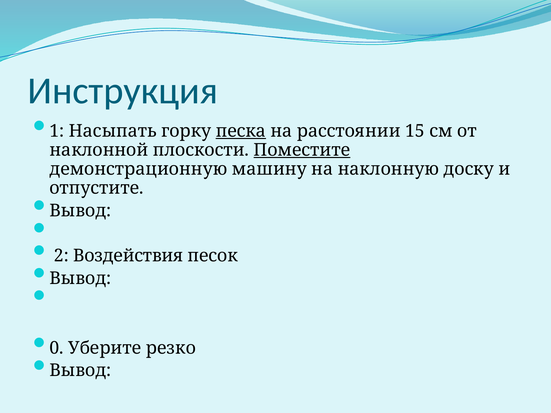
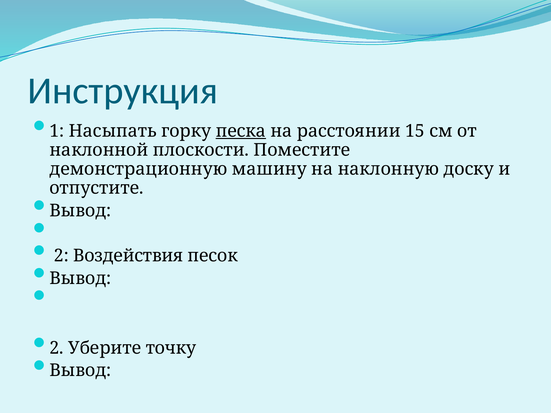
Поместите underline: present -> none (302, 150)
0: 0 -> 2 (57, 348)
резко: резко -> точку (171, 348)
